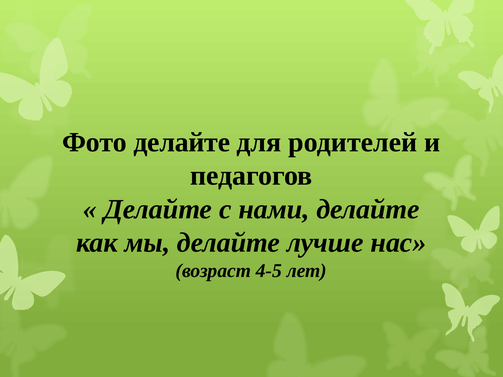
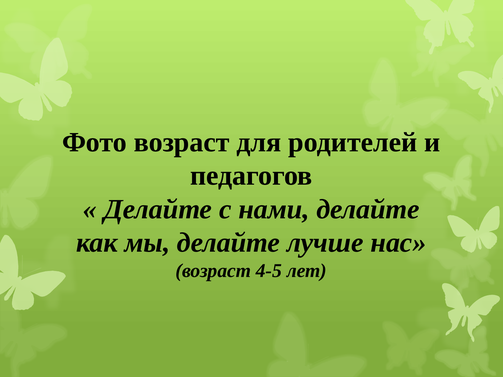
Фото делайте: делайте -> возраст (182, 142)
